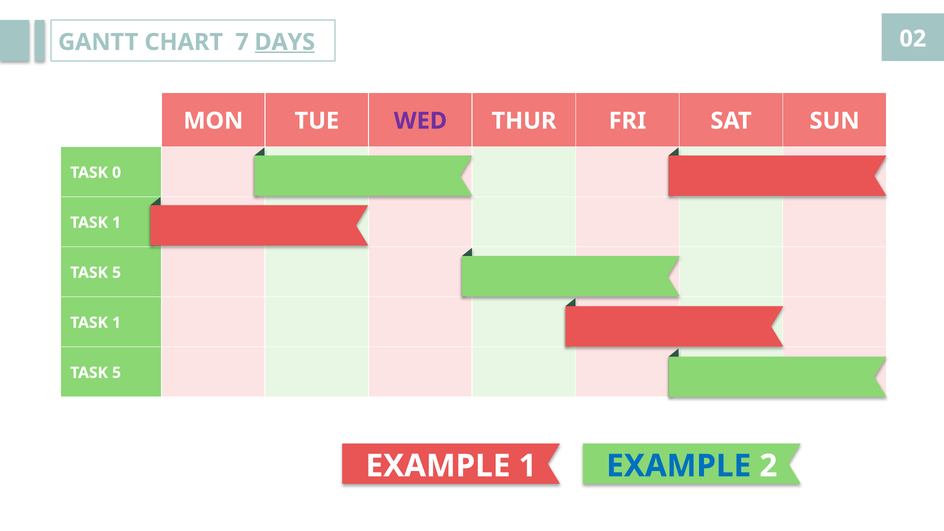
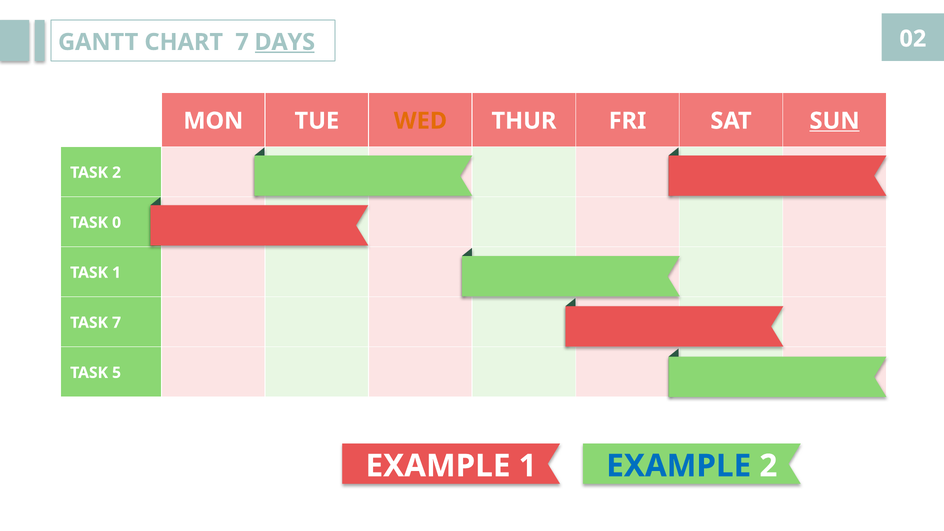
WED colour: purple -> orange (420, 121)
SUN underline: none -> present (835, 121)
TASK 0: 0 -> 2 (117, 173)
1: 1 -> 0 (117, 223)
5: 5 -> 1 (117, 273)
1: 1 -> 7 (117, 323)
